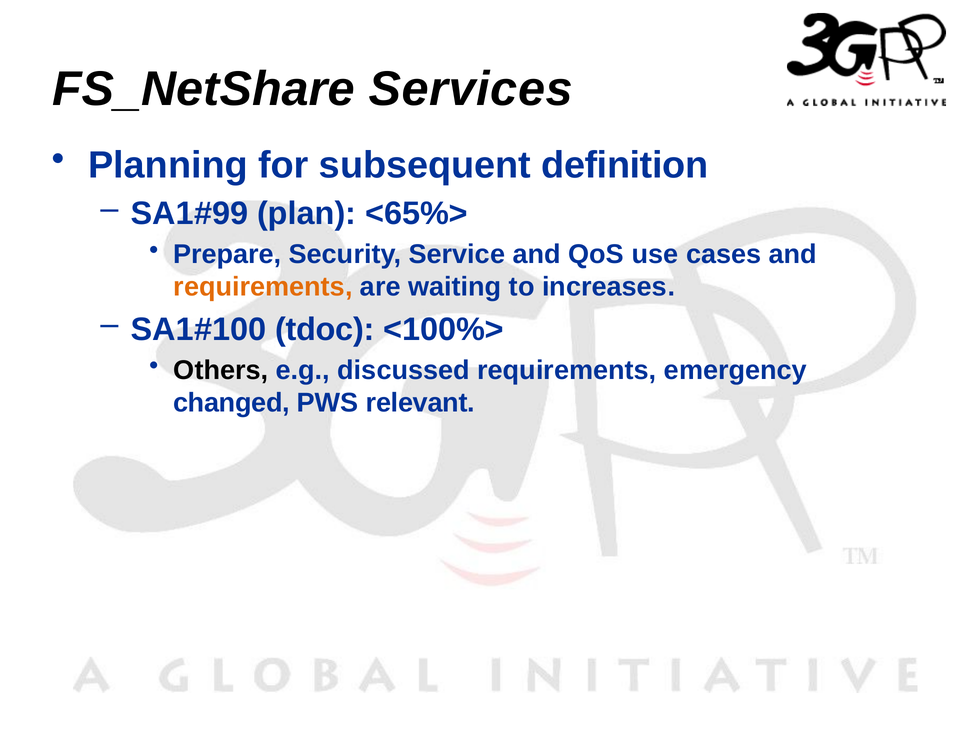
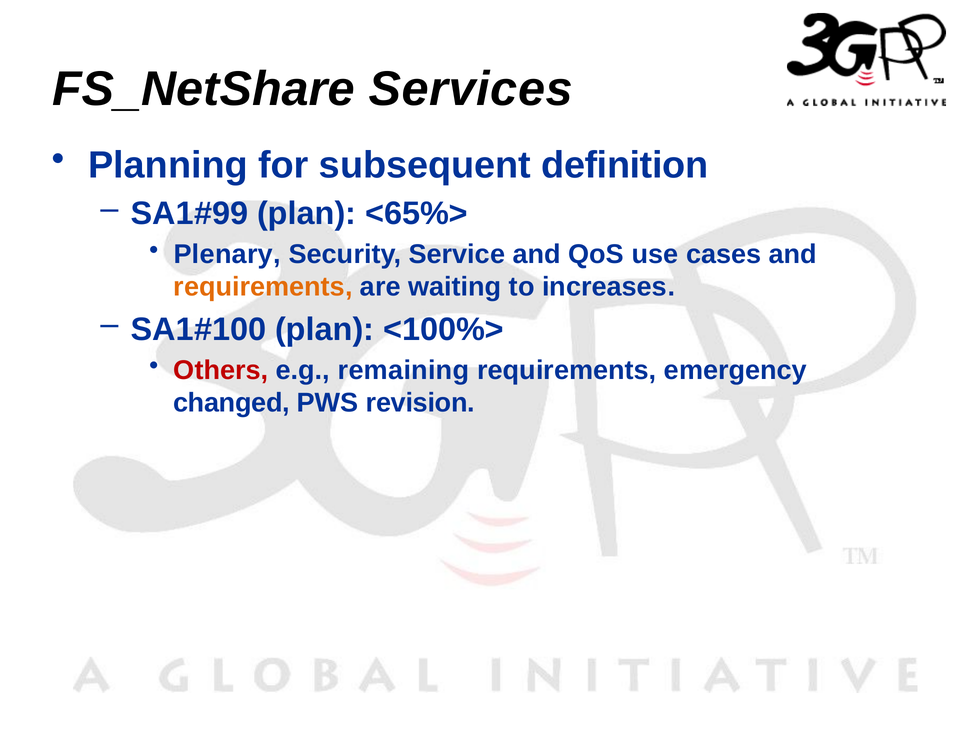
Prepare: Prepare -> Plenary (227, 254)
tdoc: tdoc -> plan (325, 329)
Others colour: black -> red (221, 370)
discussed: discussed -> remaining (404, 370)
relevant: relevant -> revision (420, 403)
